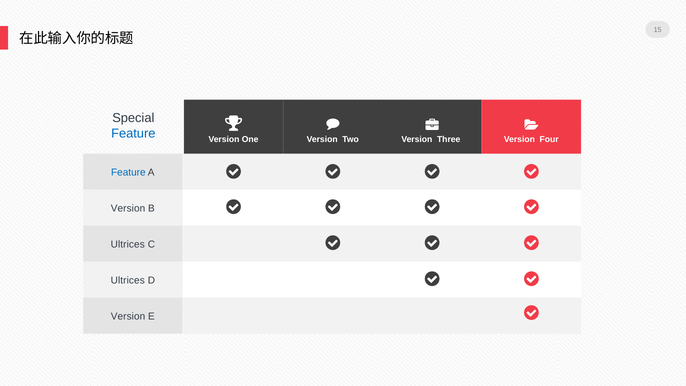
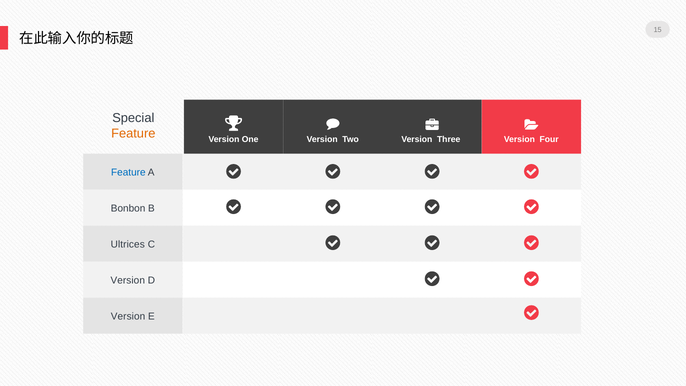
Feature colour: blue -> orange (133, 133)
Version: Version -> Bonbon (128, 208)
Ultrices: Ultrices -> Version (128, 280)
